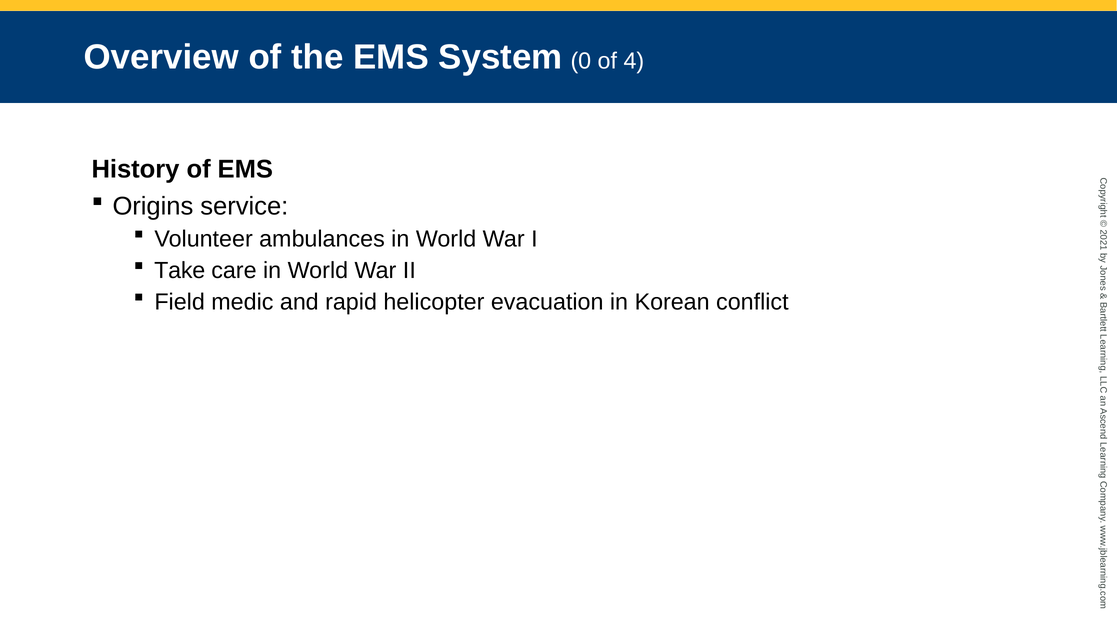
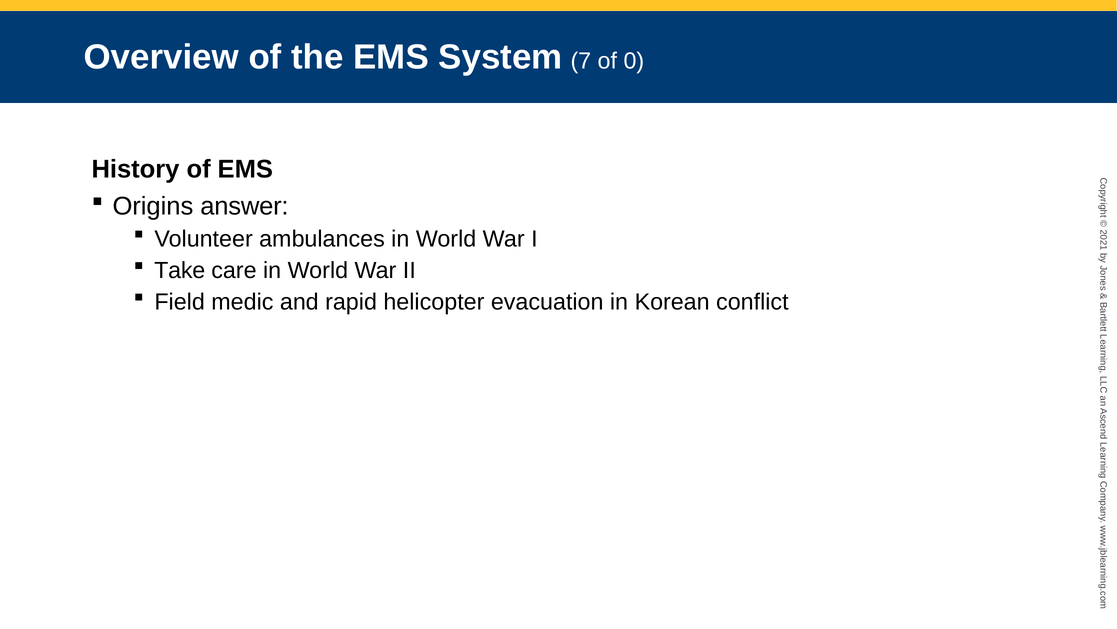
System 0: 0 -> 7 (581, 61)
of 4: 4 -> 0 (634, 61)
service: service -> answer (244, 206)
